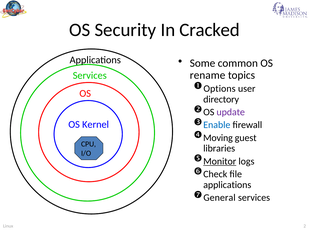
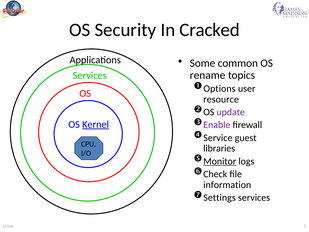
directory: directory -> resource (221, 99)
Enable colour: blue -> purple (217, 125)
Kernel underline: none -> present (96, 124)
Moving: Moving -> Service (218, 138)
applications: applications -> information (227, 185)
General: General -> Settings (220, 197)
